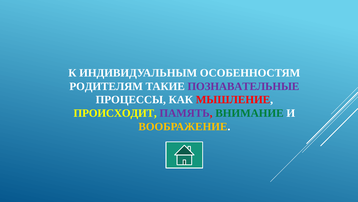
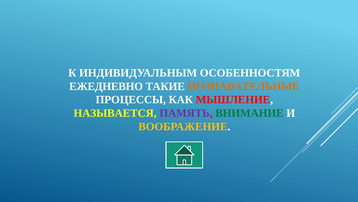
РОДИТЕЛЯМ: РОДИТЕЛЯМ -> ЕЖЕДНЕВНО (106, 86)
ПОЗНАВАТЕЛЬНЫЕ colour: purple -> orange (243, 86)
ПРОИСХОДИТ: ПРОИСХОДИТ -> НАЗЫВАЕТСЯ (115, 113)
